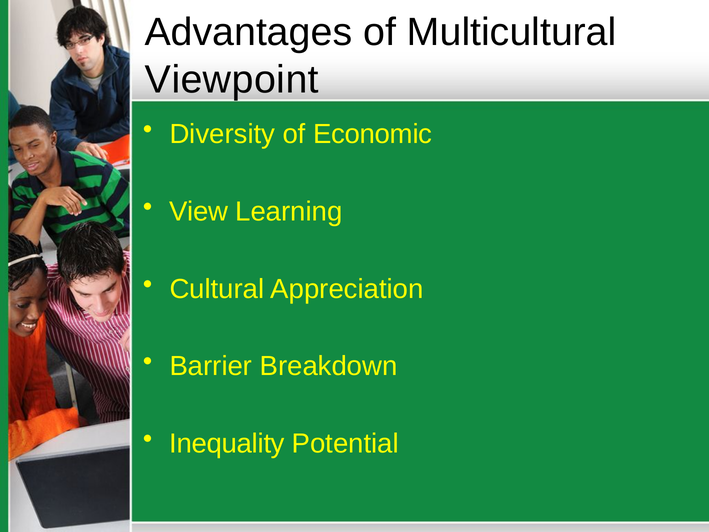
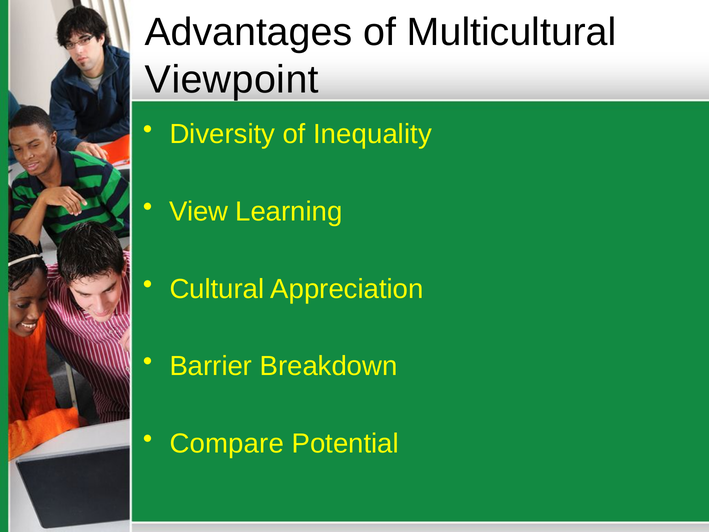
Economic: Economic -> Inequality (373, 134)
Inequality: Inequality -> Compare (227, 443)
